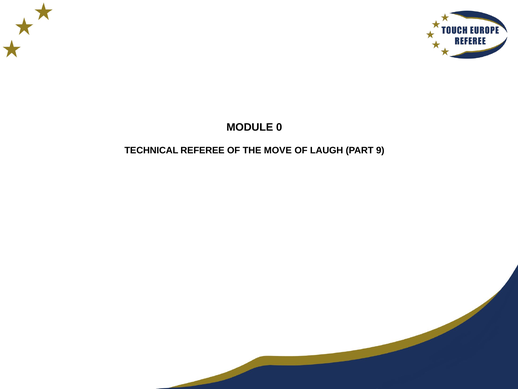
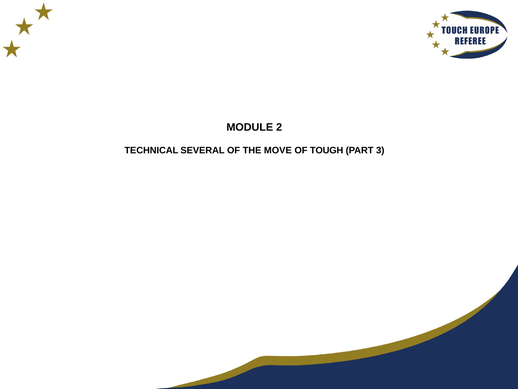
0: 0 -> 2 (279, 127)
REFEREE: REFEREE -> SEVERAL (203, 150)
LAUGH: LAUGH -> TOUGH (327, 150)
9: 9 -> 3 (380, 150)
